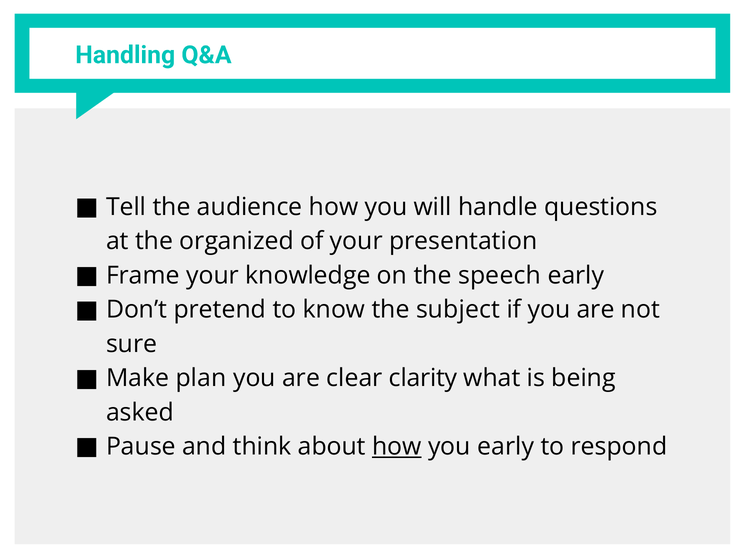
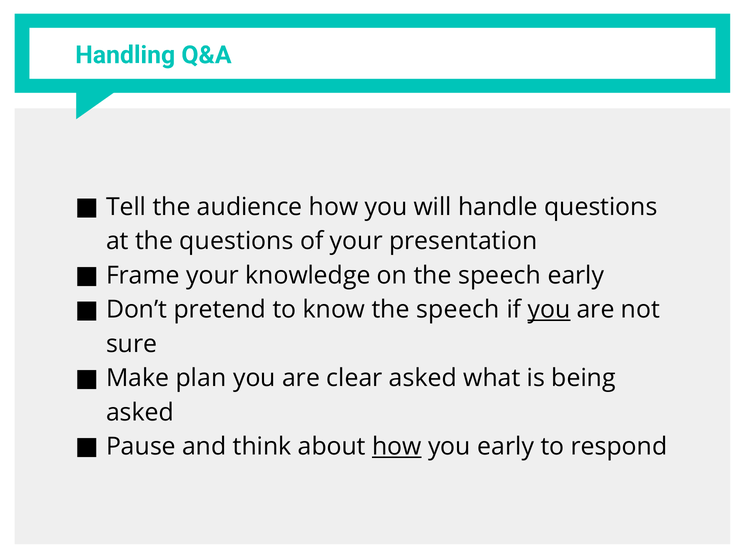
the organized: organized -> questions (237, 242)
know the subject: subject -> speech (458, 310)
you underline: none -> present (549, 310)
clear clarity: clarity -> asked (423, 379)
